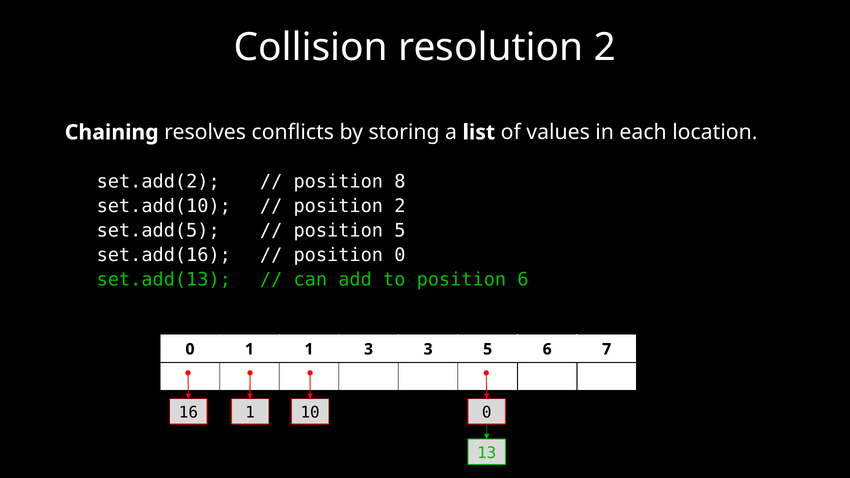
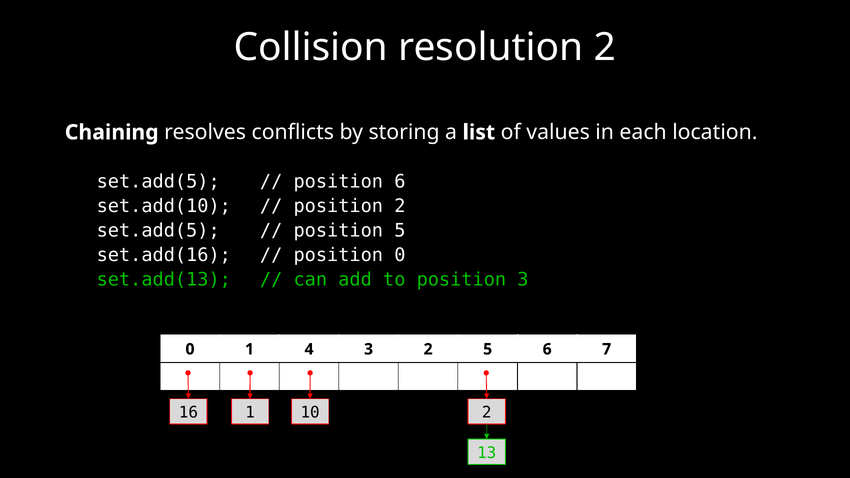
set.add(2: set.add(2 -> set.add(5 (158, 182)
position 8: 8 -> 6 (400, 182)
position 6: 6 -> 3 (523, 280)
1 1: 1 -> 4 (309, 349)
3 3: 3 -> 2 (428, 349)
10 0: 0 -> 2 (487, 413)
